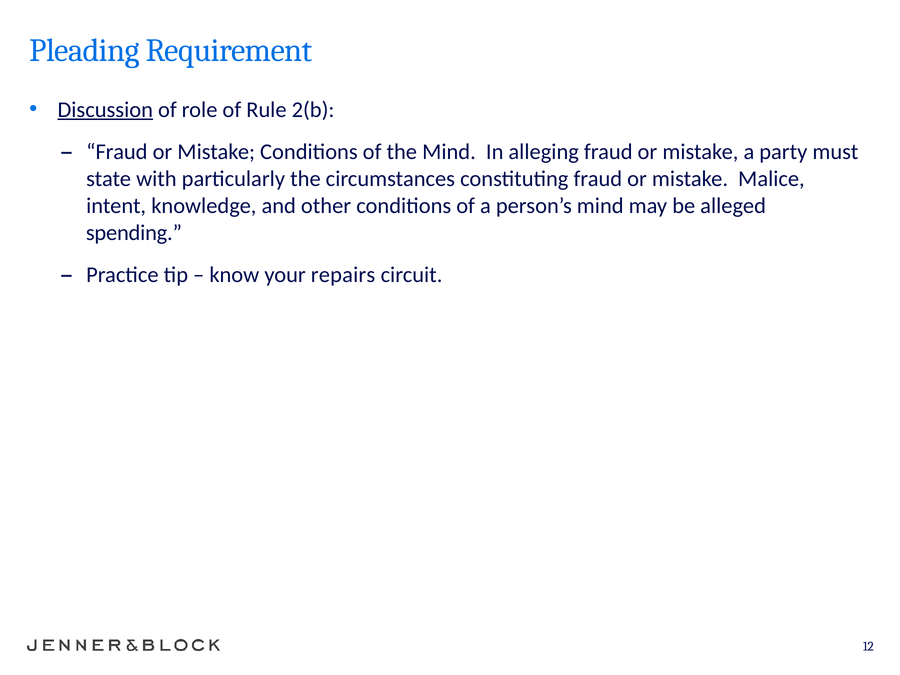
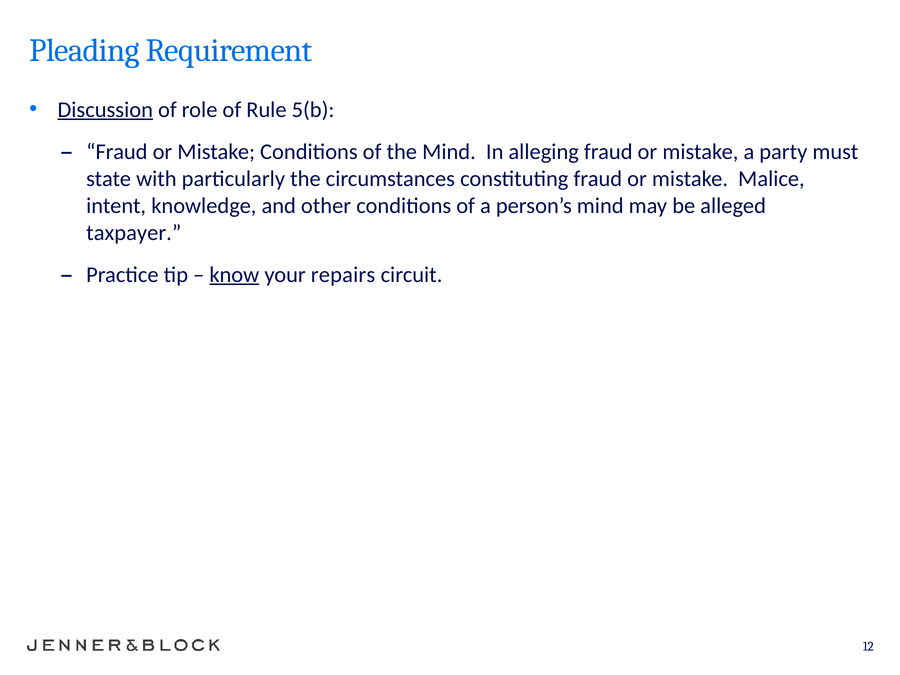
2(b: 2(b -> 5(b (313, 110)
spending: spending -> taxpayer (134, 233)
know underline: none -> present (234, 275)
